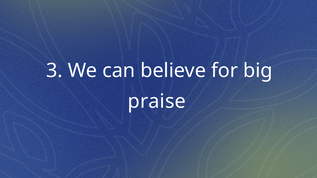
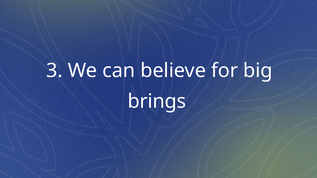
praise: praise -> brings (157, 102)
